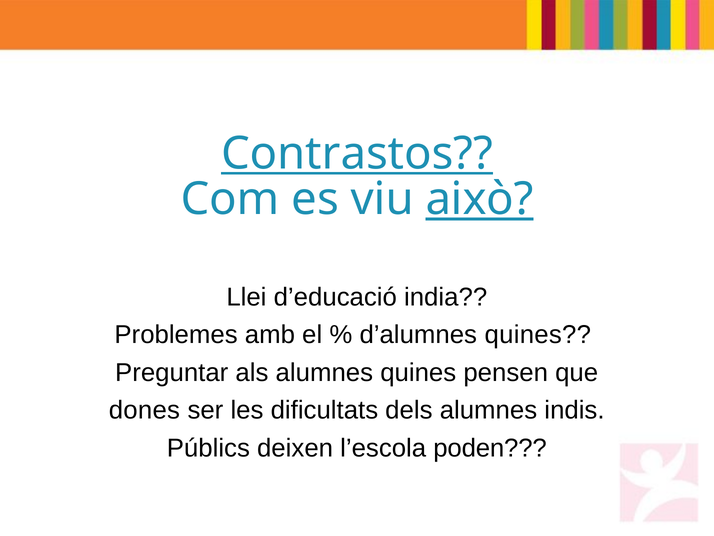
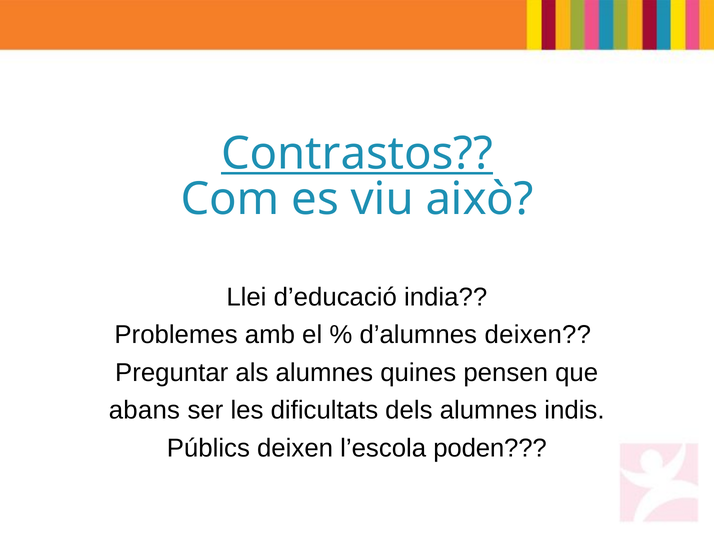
això underline: present -> none (480, 199)
d’alumnes quines: quines -> deixen (538, 335)
dones: dones -> abans (144, 410)
